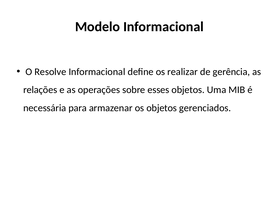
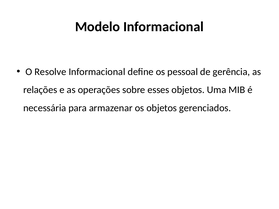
realizar: realizar -> pessoal (183, 72)
